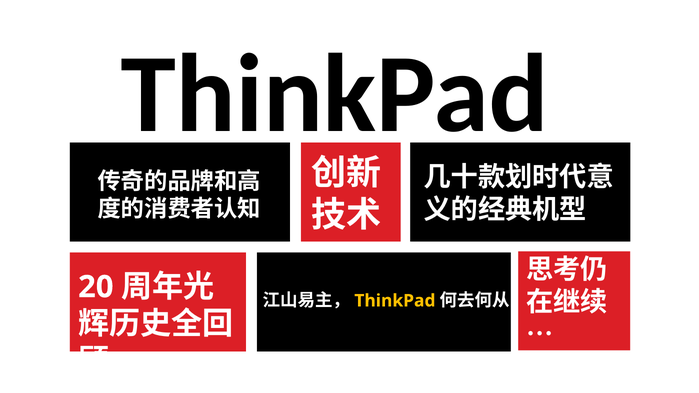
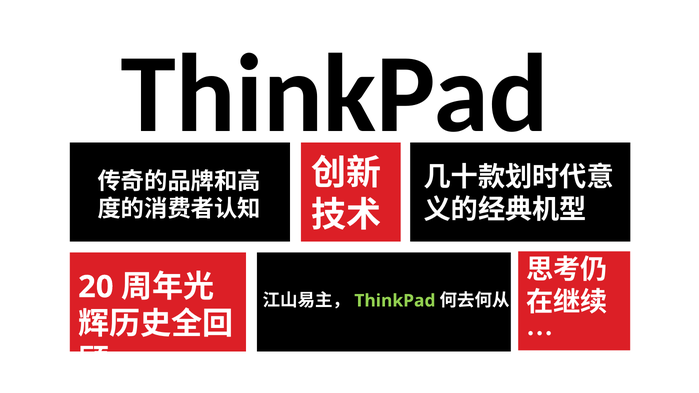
ThinkPad colour: yellow -> light green (395, 301)
